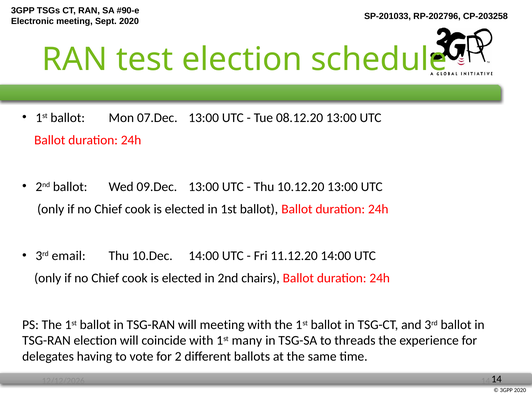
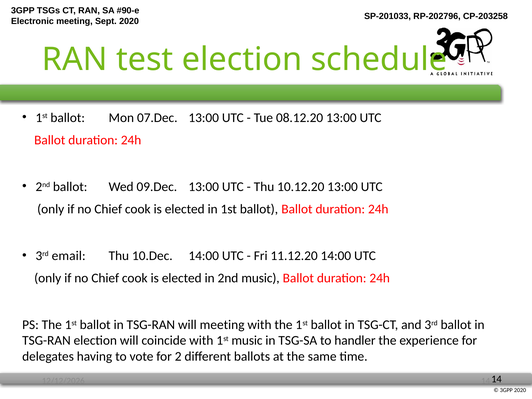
2nd chairs: chairs -> music (260, 278)
1st many: many -> music (247, 341)
threads: threads -> handler (355, 341)
